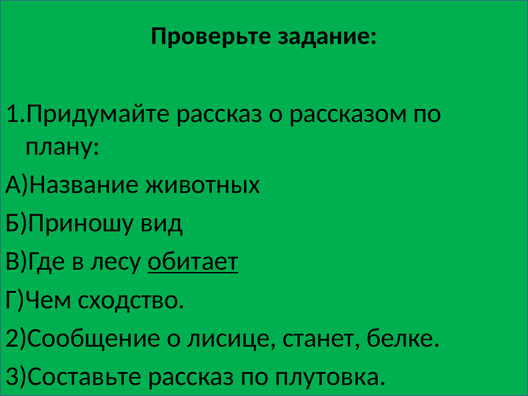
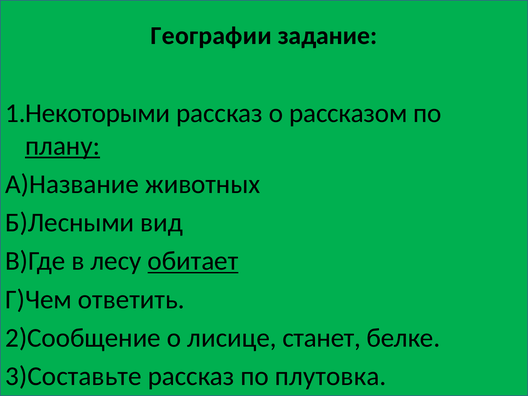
Проверьте: Проверьте -> Географии (211, 36)
1.Придумайте: 1.Придумайте -> 1.Некоторыми (88, 113)
плану underline: none -> present (63, 146)
Б)Приношу: Б)Приношу -> Б)Лесными (70, 223)
сходство: сходство -> ответить (131, 299)
